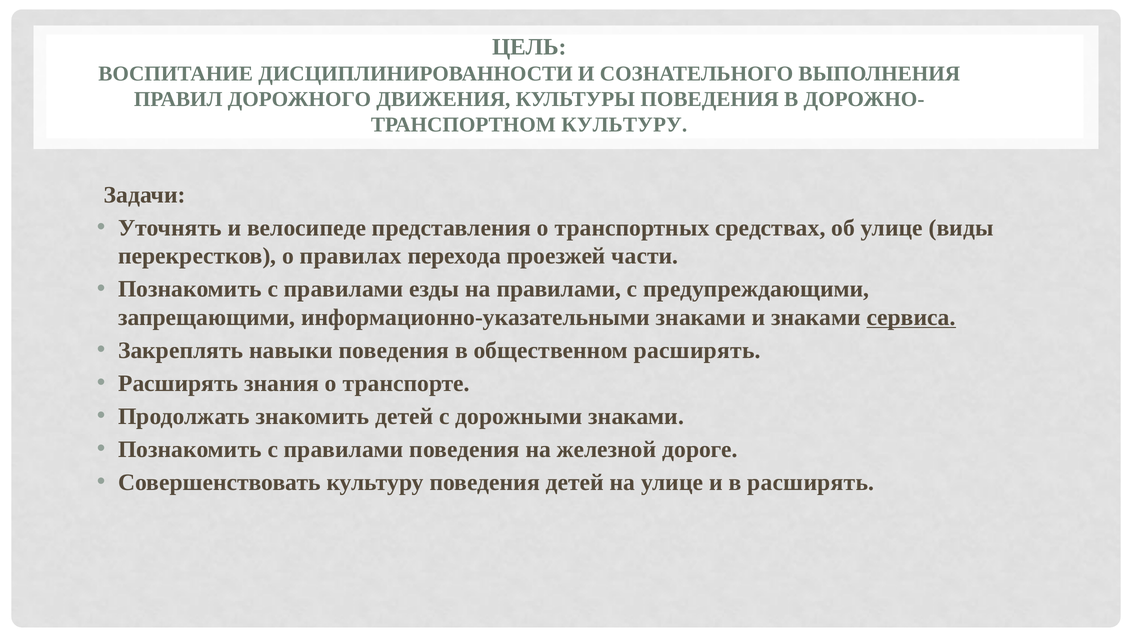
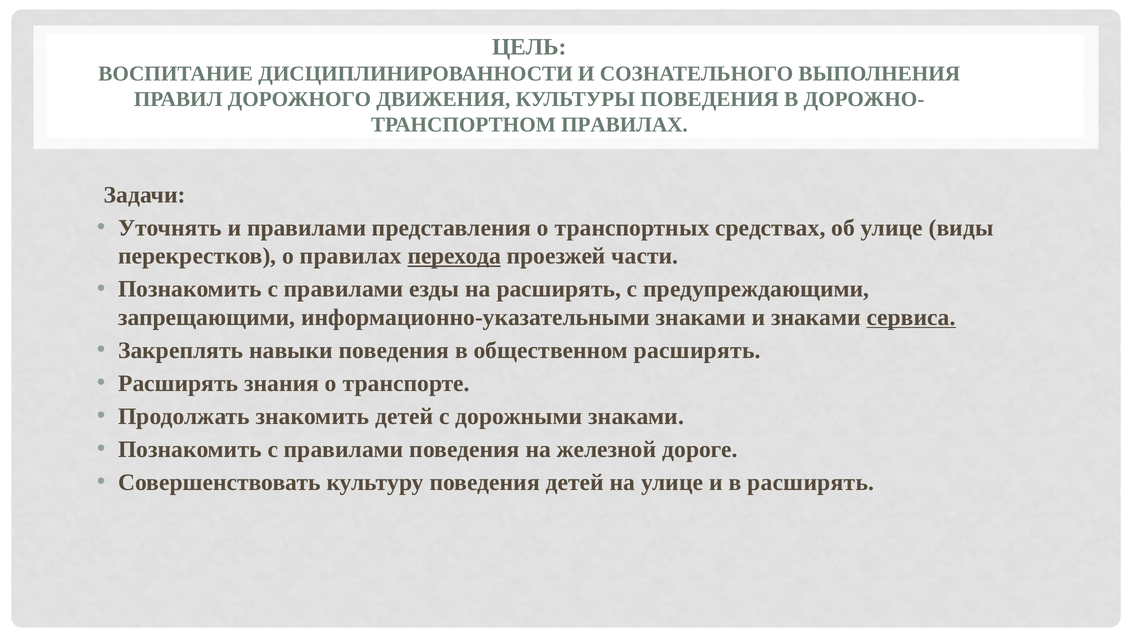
КУЛЬТУРУ: КУЛЬТУРУ -> ПРАВИЛАХ (624, 125)
и велосипеде: велосипеде -> правилами (307, 228)
перехода underline: none -> present (454, 256)
на правилами: правилами -> расширять (559, 289)
